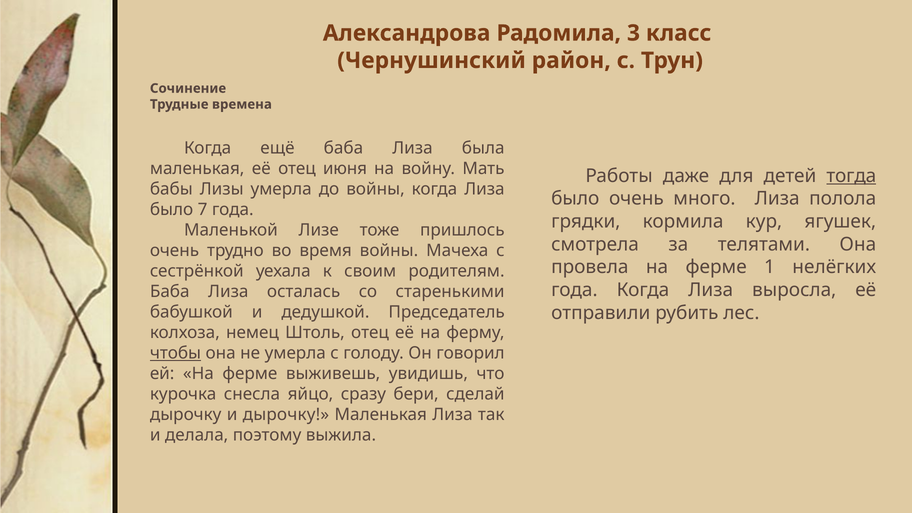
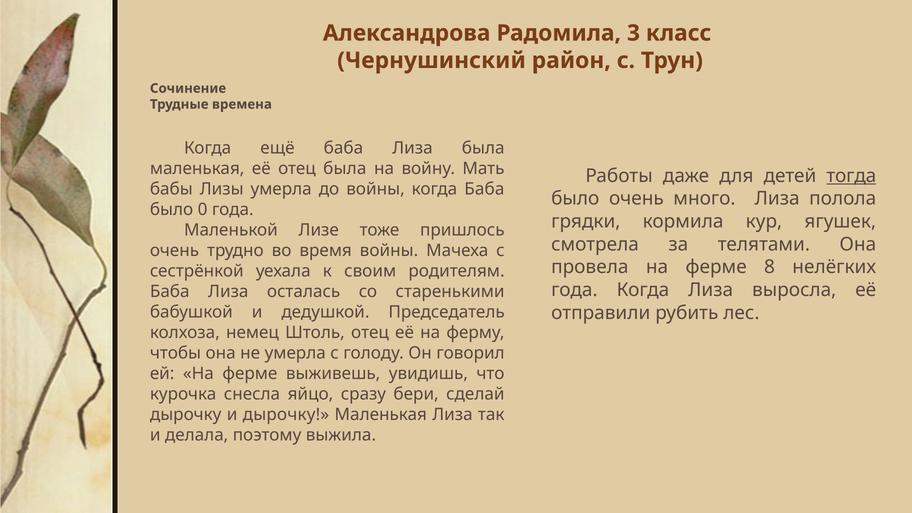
отец июня: июня -> была (345, 168)
войны когда Лиза: Лиза -> Баба (484, 189)
7: 7 -> 0 (203, 210)
1: 1 -> 8 (770, 267)
чтобы underline: present -> none (176, 353)
